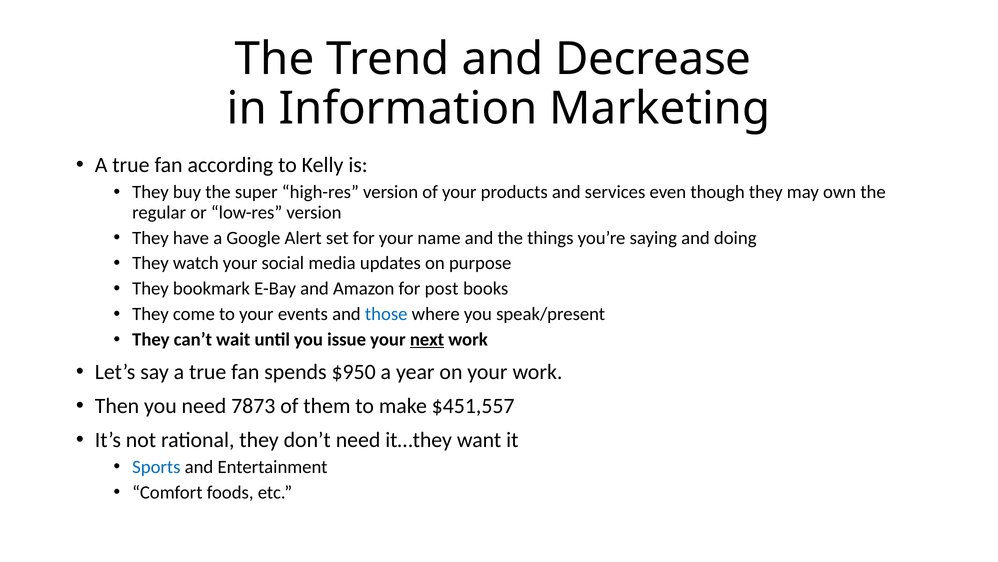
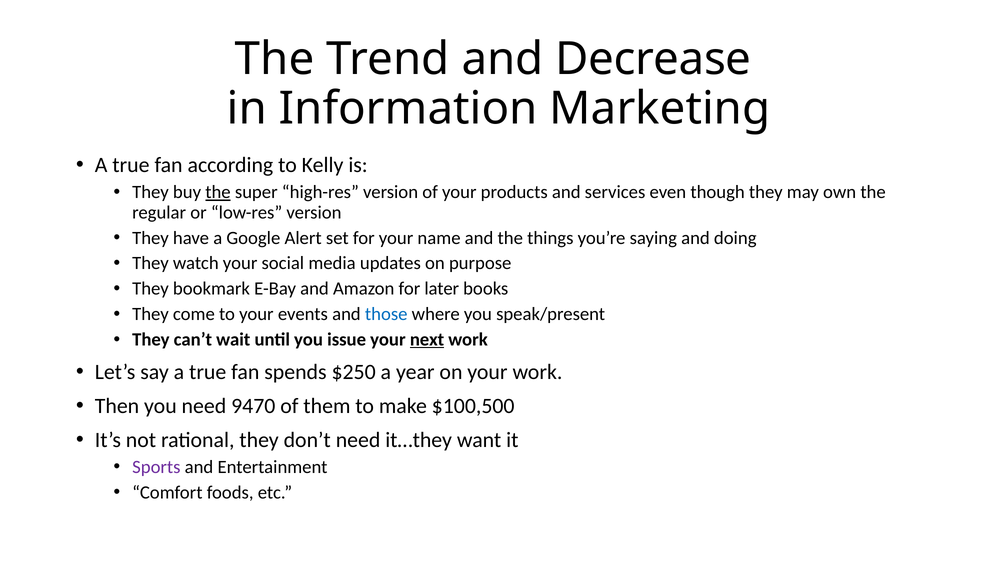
the underline: none -> present (218, 192)
post: post -> later (442, 288)
$950: $950 -> $250 (354, 371)
7873: 7873 -> 9470 (253, 405)
$451,557: $451,557 -> $100,500 (473, 405)
Sports colour: blue -> purple (156, 466)
